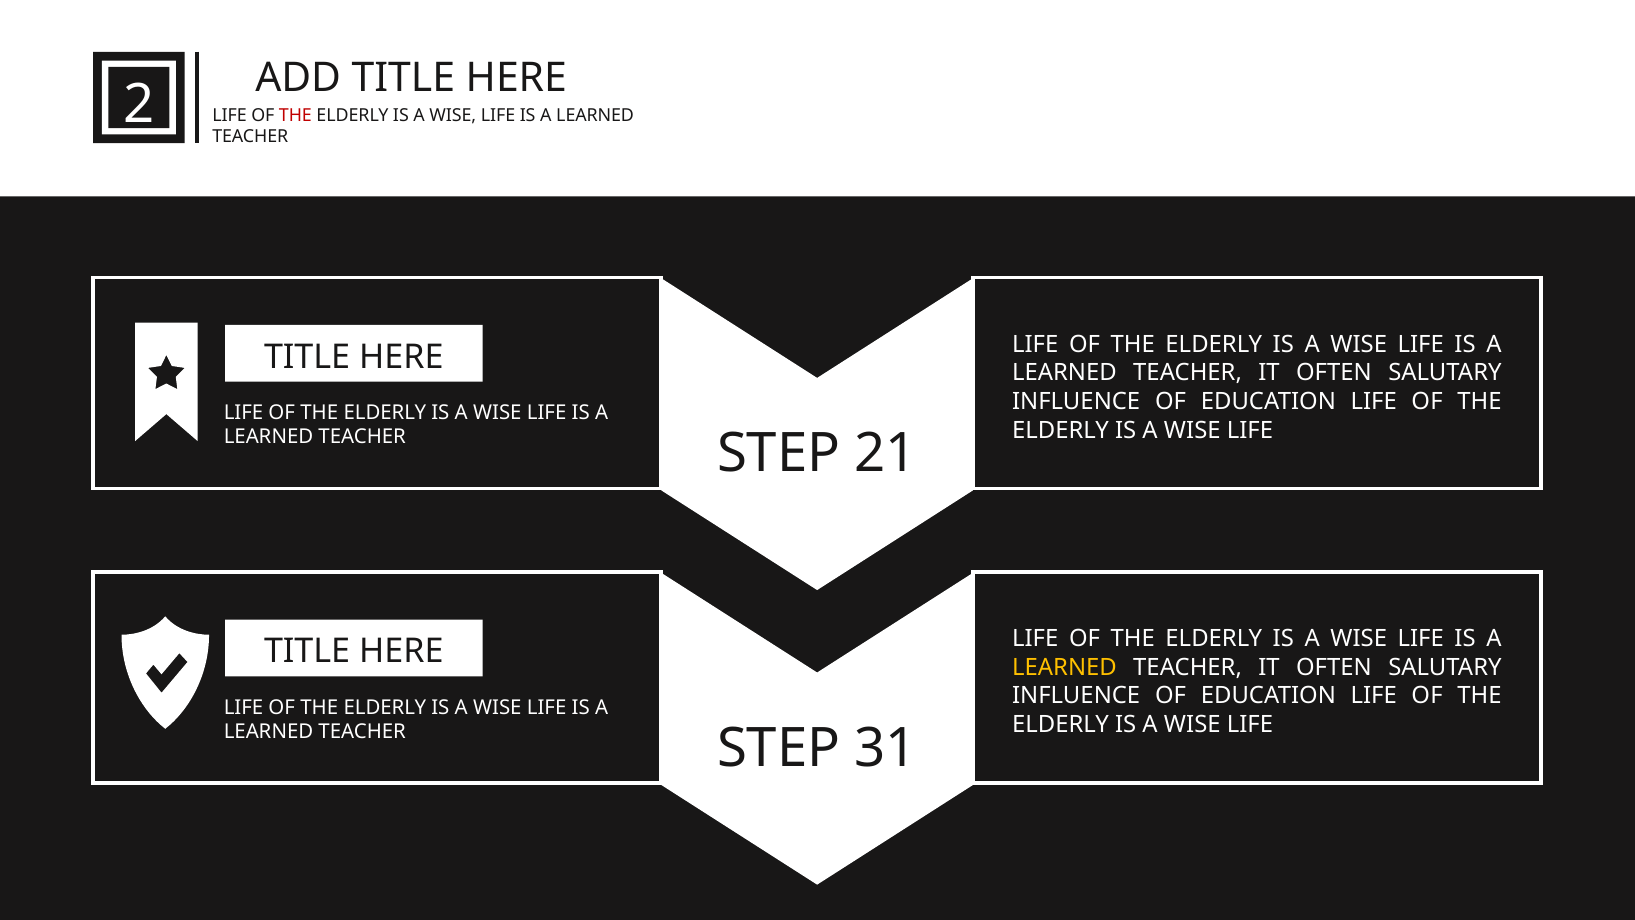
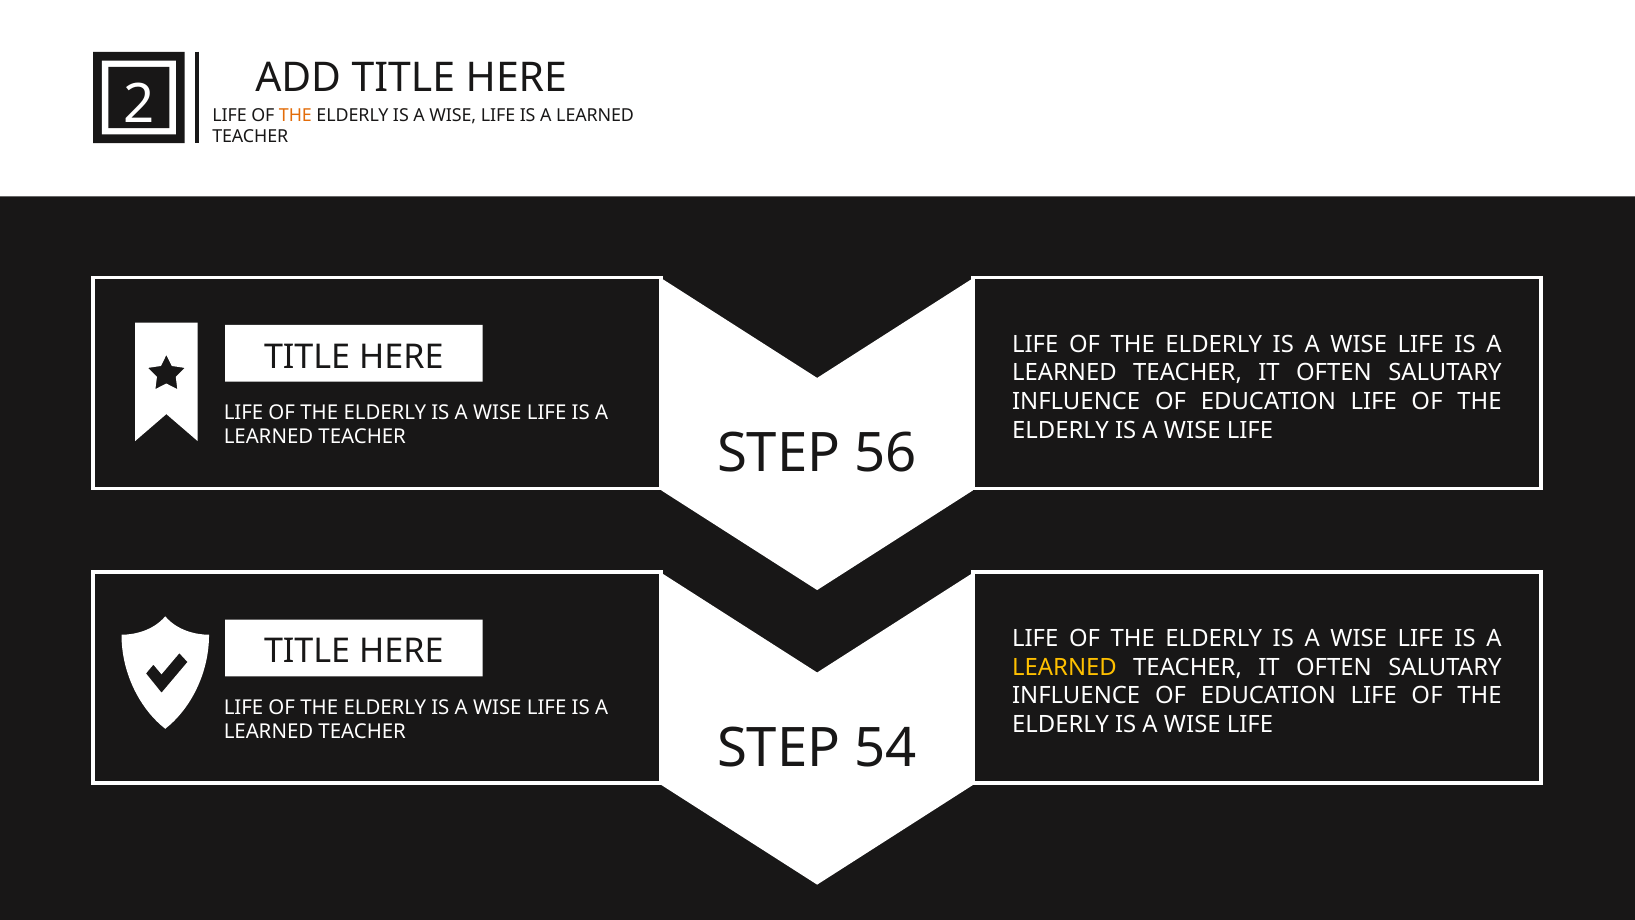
THE colour: red -> orange (295, 115)
21: 21 -> 56 (886, 453)
31: 31 -> 54 (886, 748)
